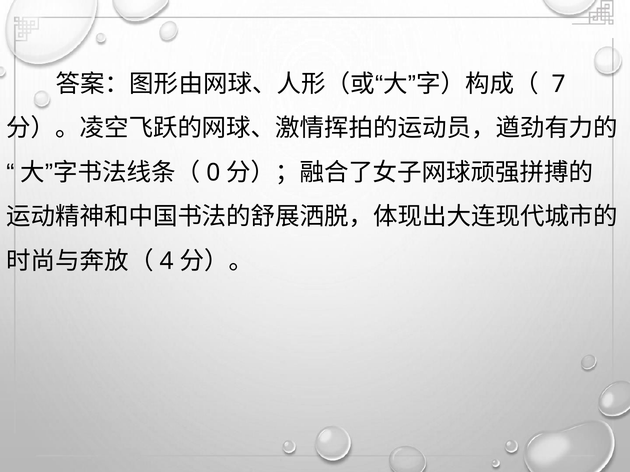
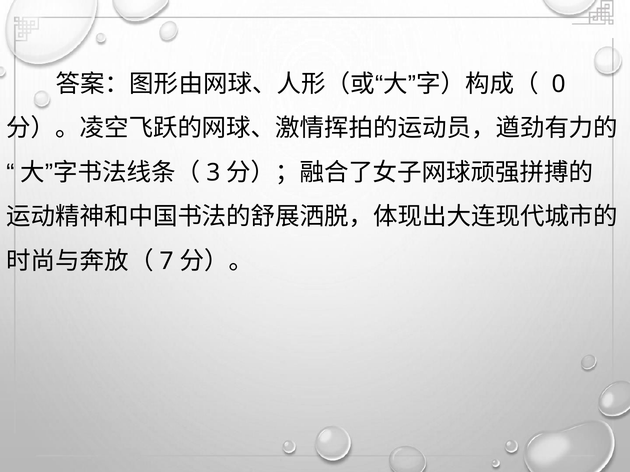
7: 7 -> 0 (559, 84)
0: 0 -> 3 (213, 173)
4: 4 -> 7 (167, 262)
